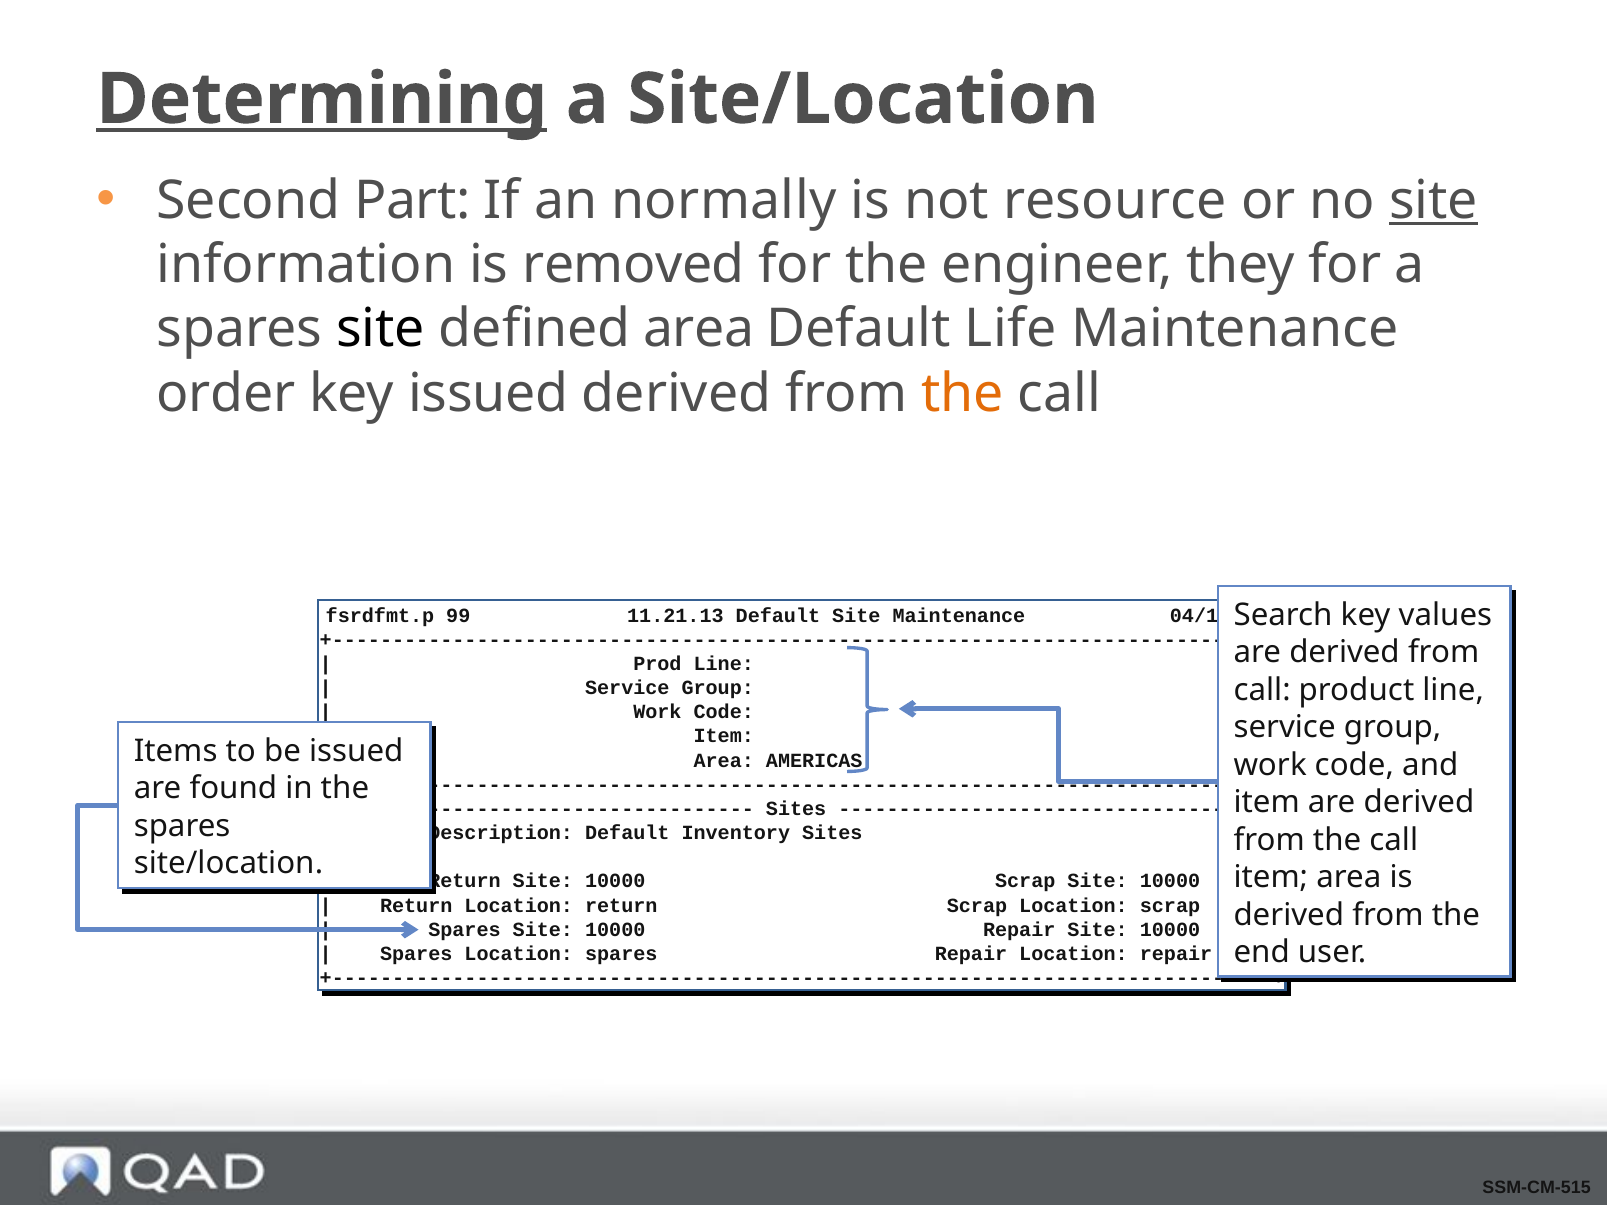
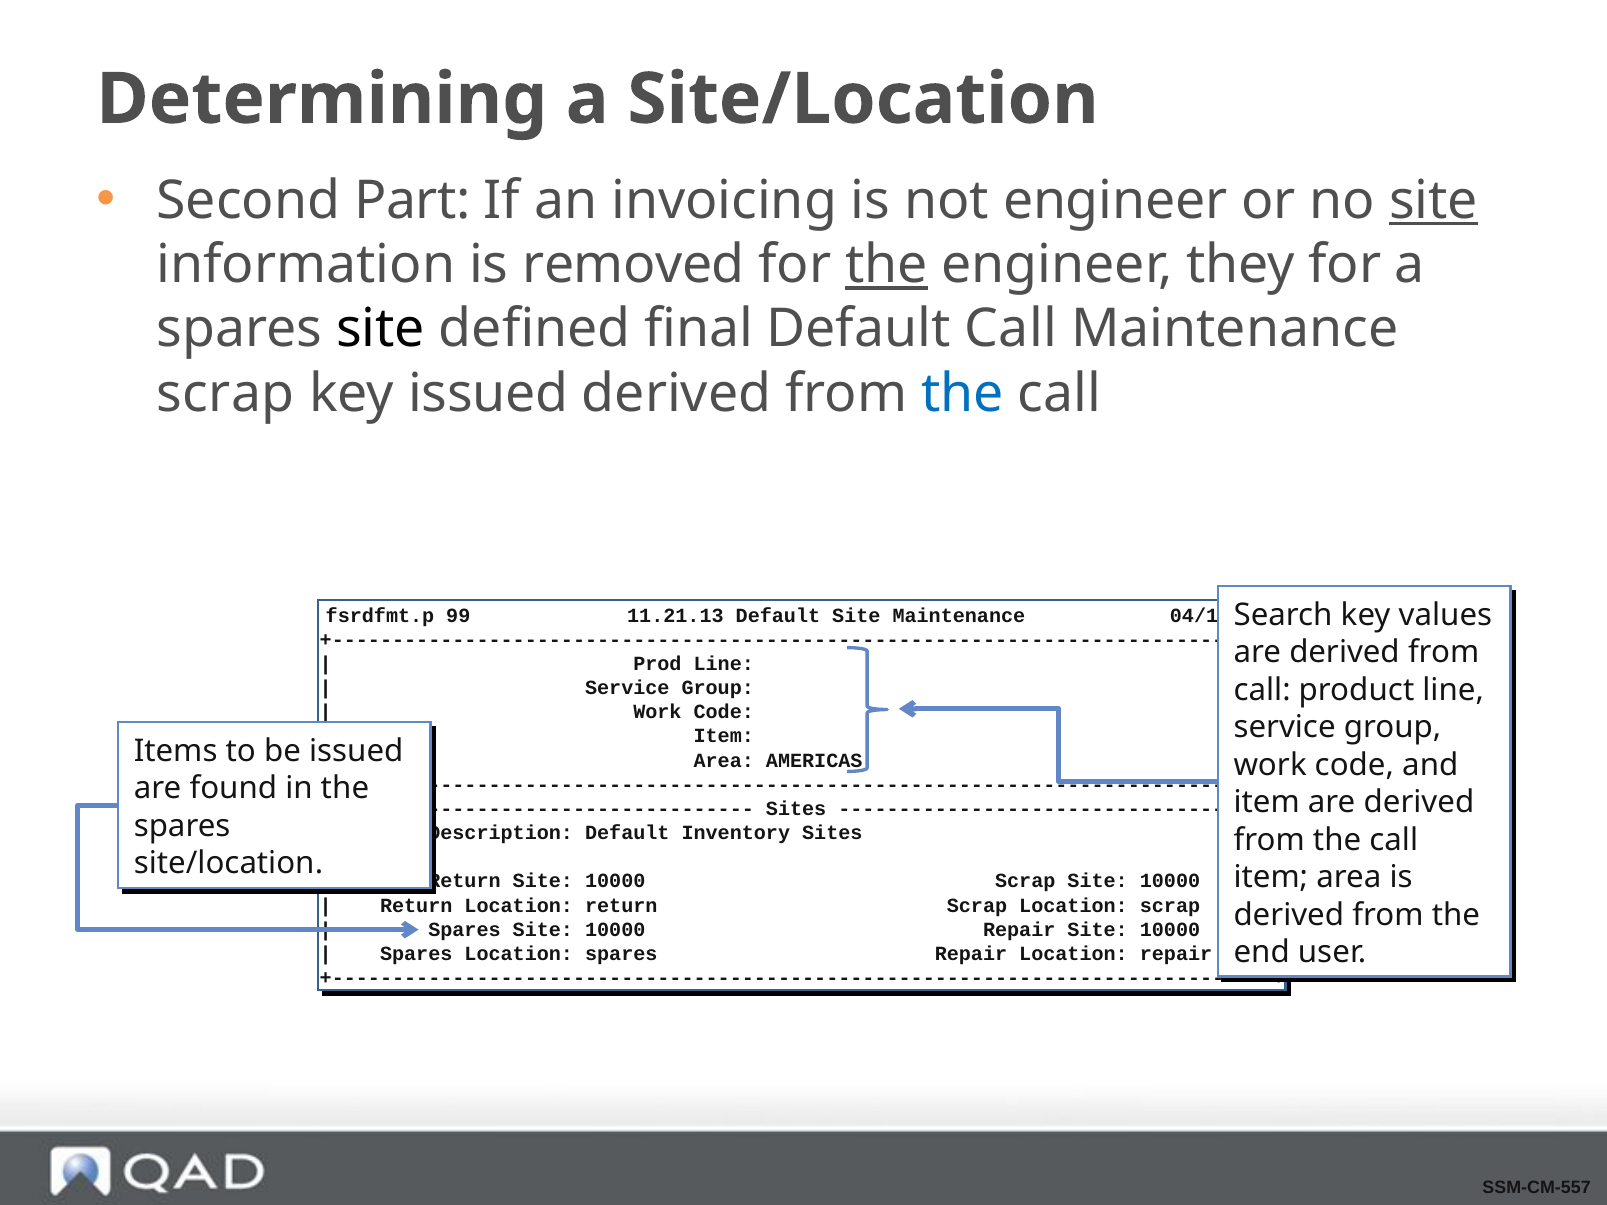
Determining underline: present -> none (322, 99)
normally: normally -> invoicing (724, 201)
not resource: resource -> engineer (1115, 201)
the underline: none -> present (886, 265)
defined area: area -> final (699, 329)
Default Life: Life -> Call (1011, 329)
order: order -> scrap (226, 393)
the colour: orange -> blue (962, 393)
SSM-CM-515: SSM-CM-515 -> SSM-CM-557 (1537, 1188)
